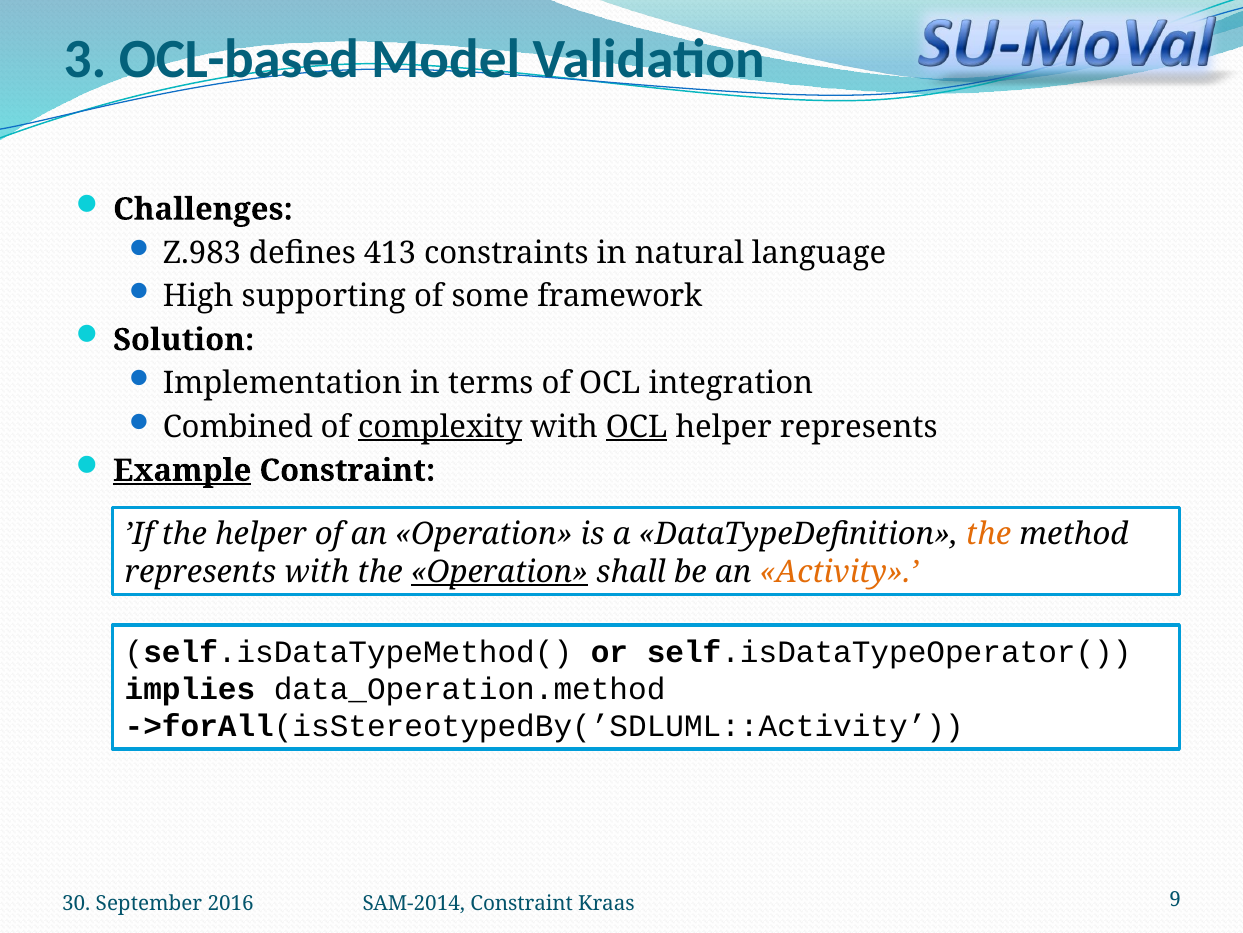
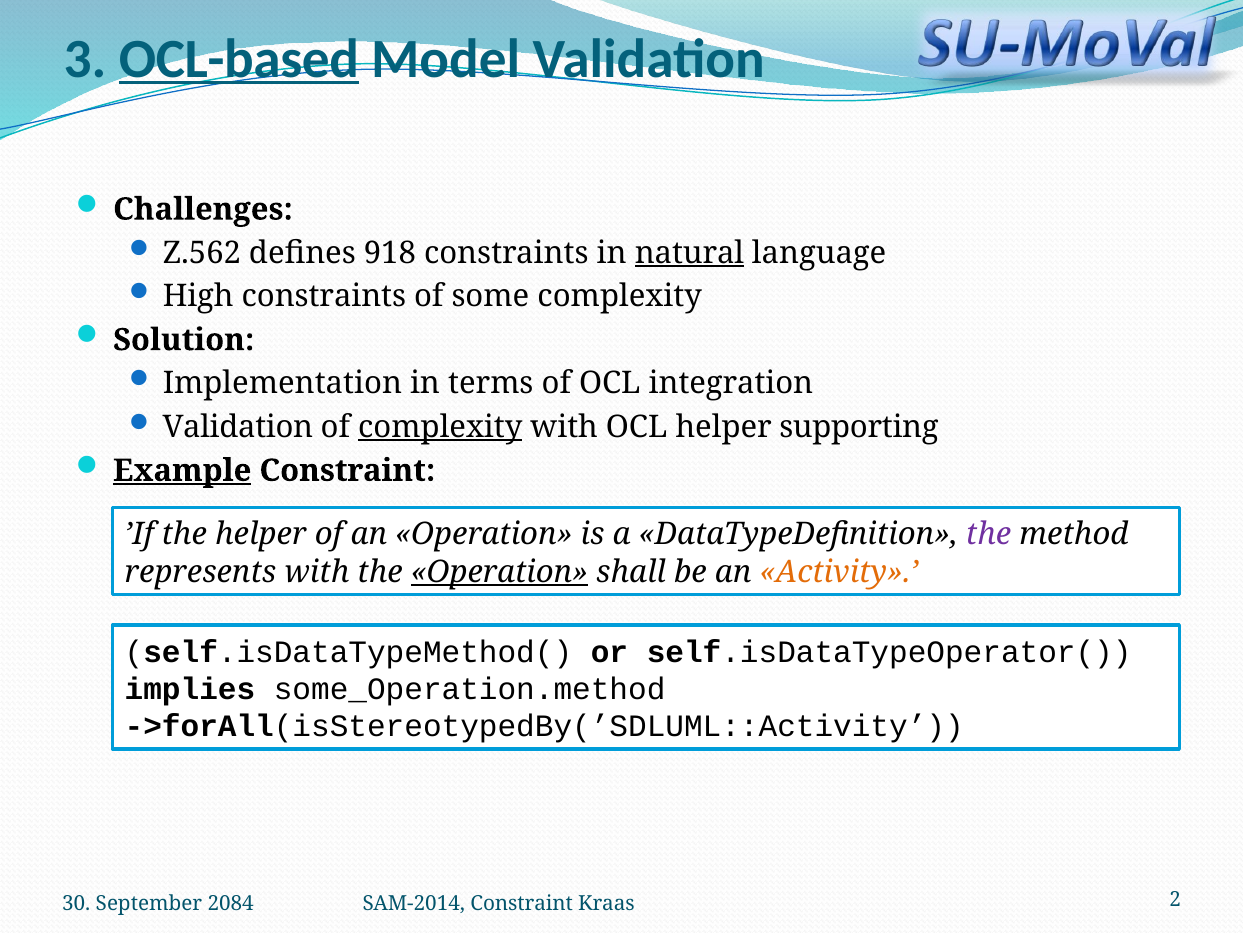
OCL-based underline: none -> present (239, 59)
Z.983: Z.983 -> Z.562 (202, 253)
413: 413 -> 918 (390, 253)
natural underline: none -> present (689, 253)
High supporting: supporting -> constraints (324, 296)
some framework: framework -> complexity (620, 296)
Combined: Combined -> Validation (238, 427)
OCL underline: present -> none (637, 427)
helper represents: represents -> supporting (859, 427)
the colour: orange -> purple (989, 534)
data_Operation.method: data_Operation.method -> some_Operation.method (470, 689)
2016: 2016 -> 2084 (231, 903)
9: 9 -> 2 (1175, 899)
